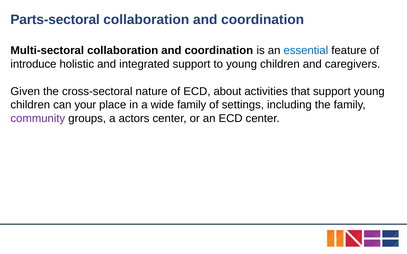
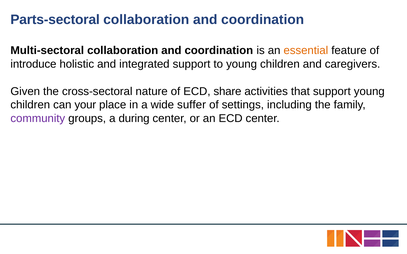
essential colour: blue -> orange (306, 51)
about: about -> share (227, 91)
wide family: family -> suffer (192, 105)
actors: actors -> during (134, 119)
